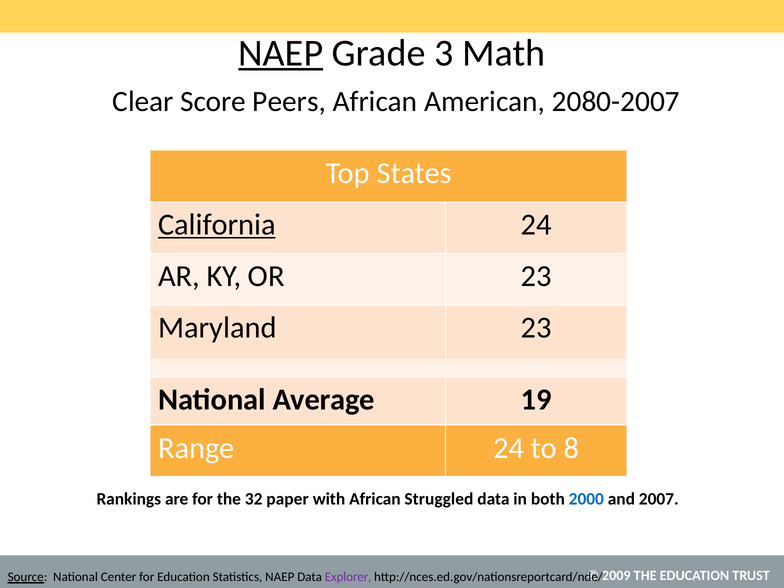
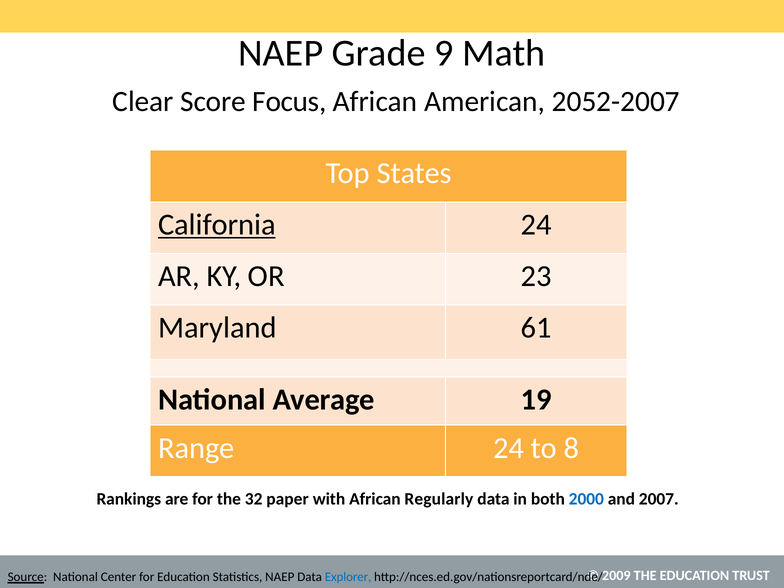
NAEP underline: present -> none (281, 53)
3: 3 -> 9 (444, 53)
Peers: Peers -> Focus (289, 102)
2080-2007: 2080-2007 -> 2052-2007 (616, 102)
Maryland 23: 23 -> 61 (536, 328)
Struggled: Struggled -> Regularly (439, 499)
Explorer colour: purple -> blue (348, 577)
